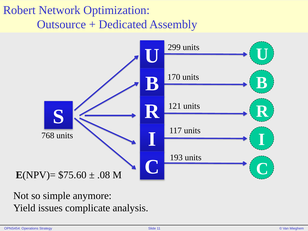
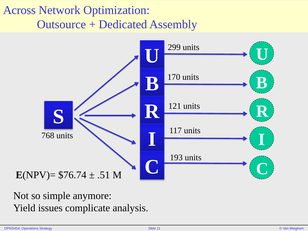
Robert: Robert -> Across (19, 10)
$75.60: $75.60 -> $76.74 (72, 175)
.08: .08 -> .51 (104, 175)
